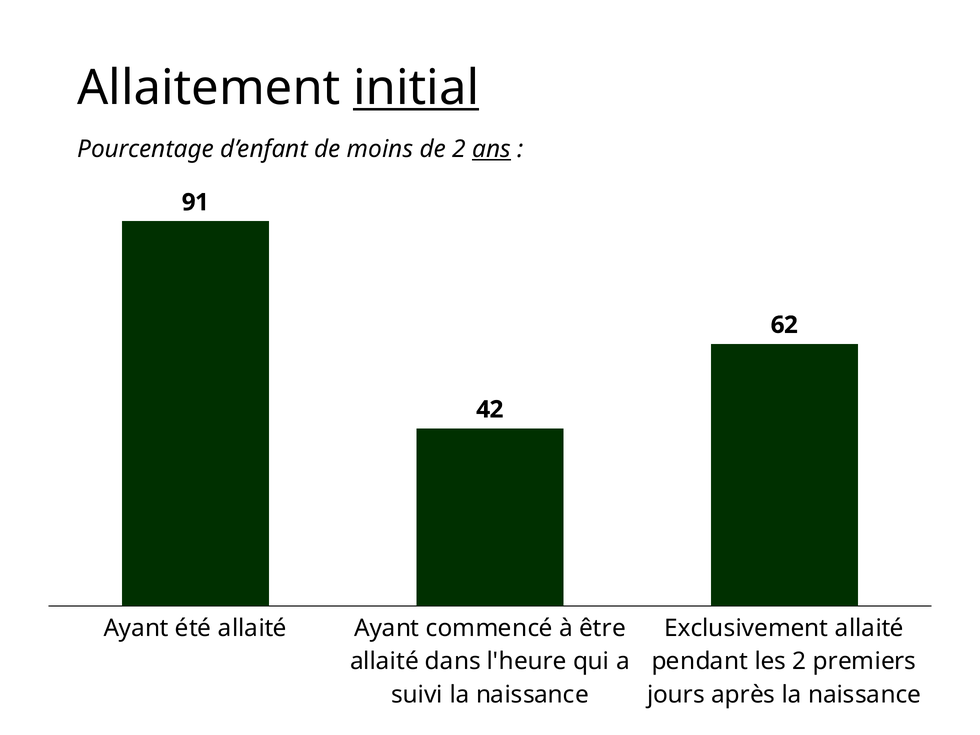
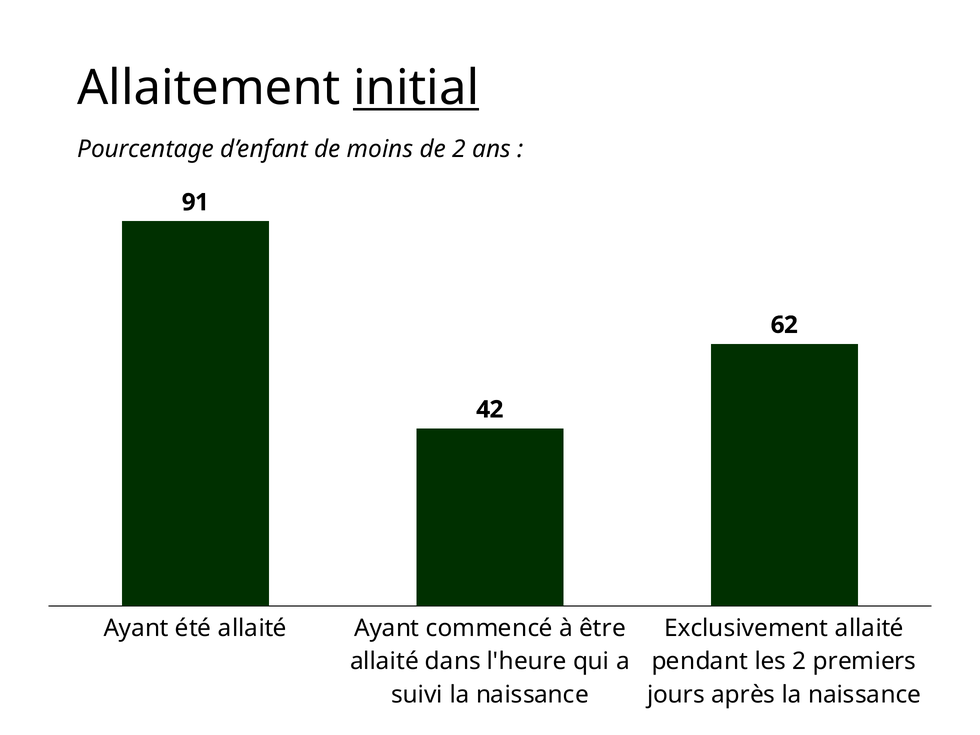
ans underline: present -> none (491, 149)
